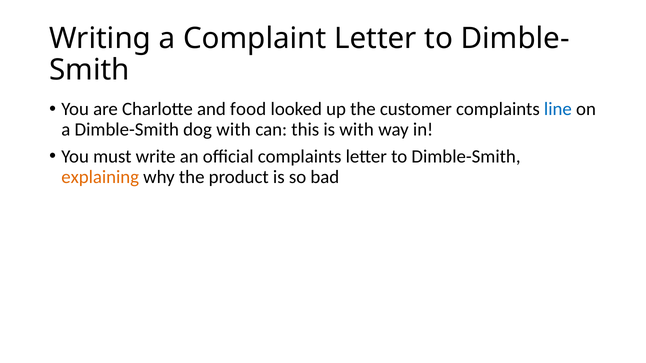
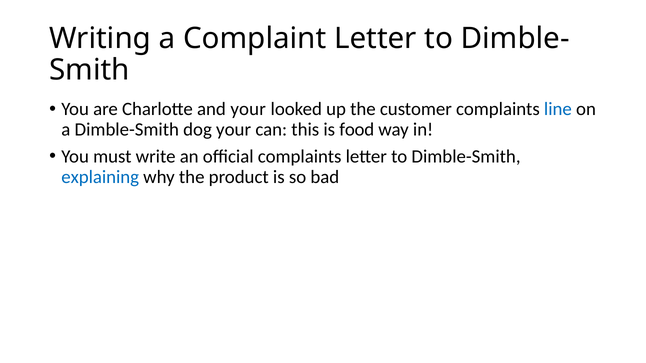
and food: food -> your (248, 109)
dog with: with -> your (234, 130)
is with: with -> food (357, 130)
explaining colour: orange -> blue (100, 177)
